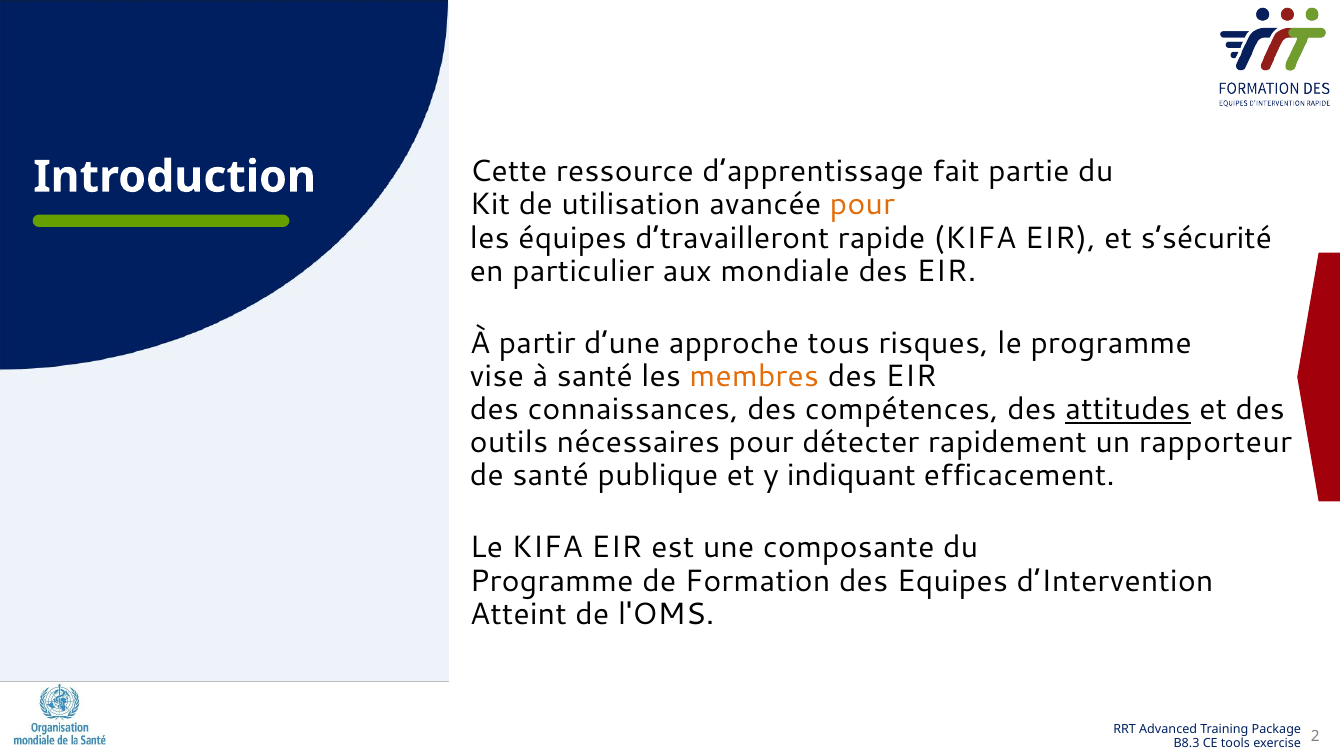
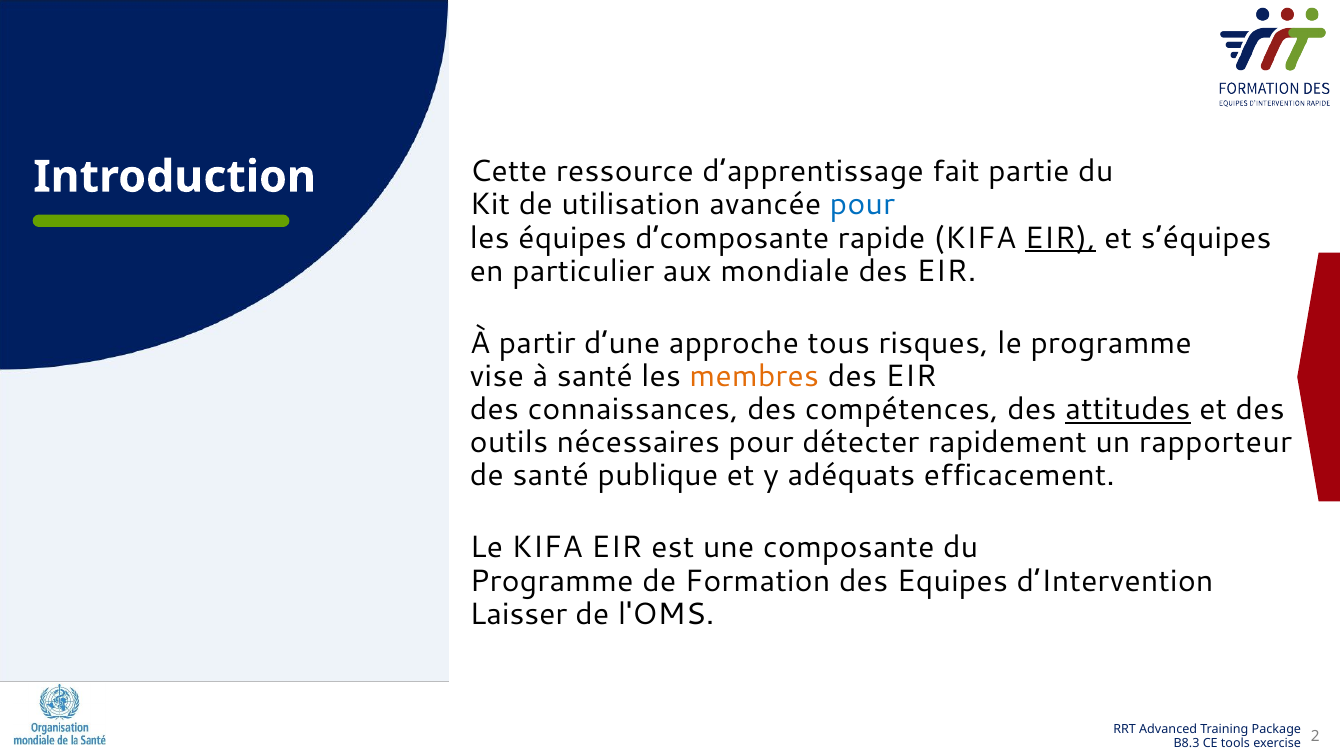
pour colour: orange -> blue (862, 205)
d’travailleront: d’travailleront -> d’composante (732, 238)
EIR underline: none -> present (1060, 238)
s’sécurité: s’sécurité -> s’équipes (1206, 238)
indiquant: indiquant -> adéquats (851, 476)
Atteint: Atteint -> Laisser (518, 614)
